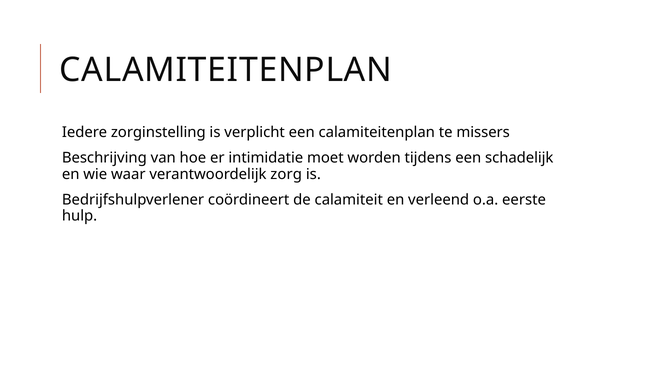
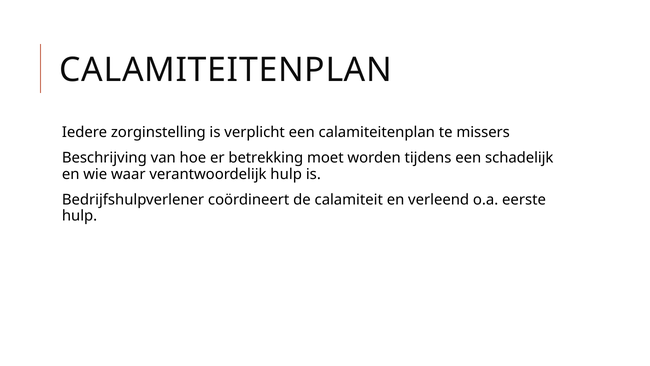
intimidatie: intimidatie -> betrekking (266, 158)
verantwoordelijk zorg: zorg -> hulp (286, 174)
